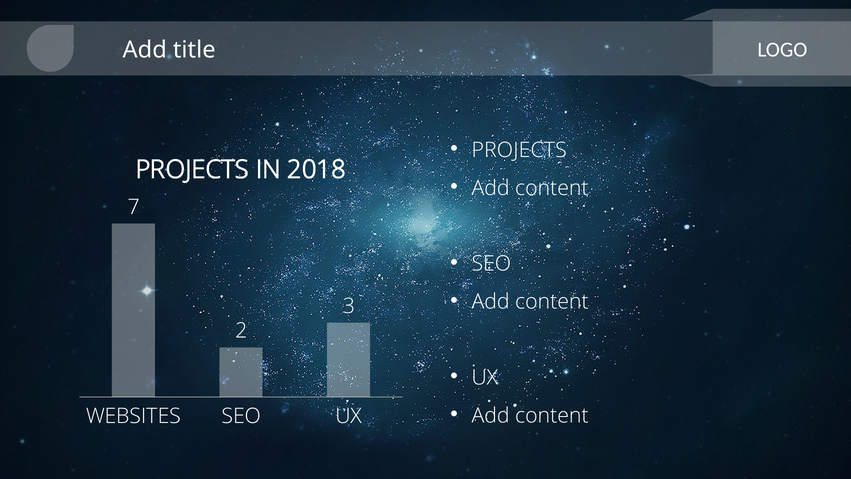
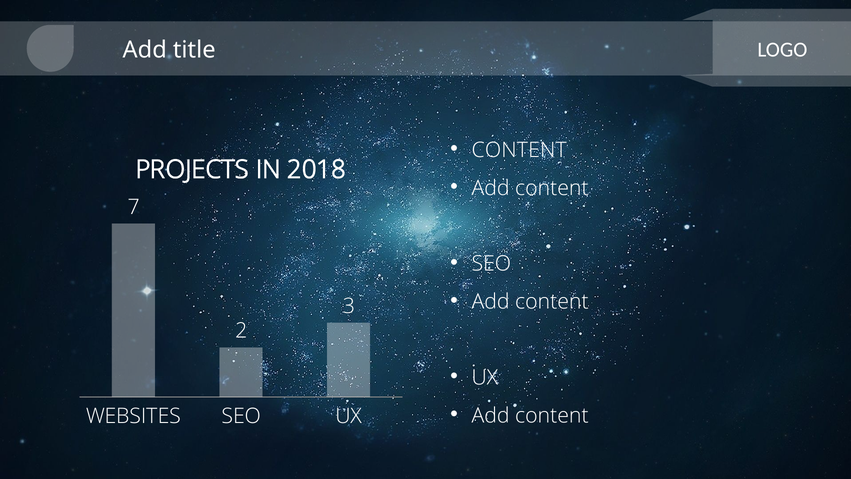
PROJECTS: PROJECTS -> CONTENT (519, 150)
